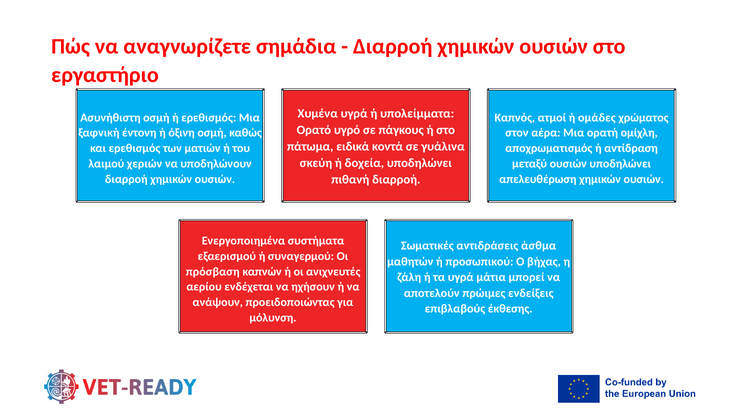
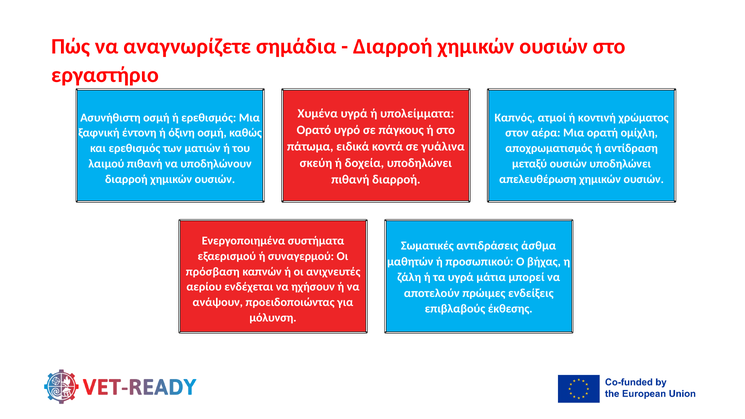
ομάδες: ομάδες -> κοντινή (597, 118)
λαιμού χεριών: χεριών -> πιθανή (145, 164)
